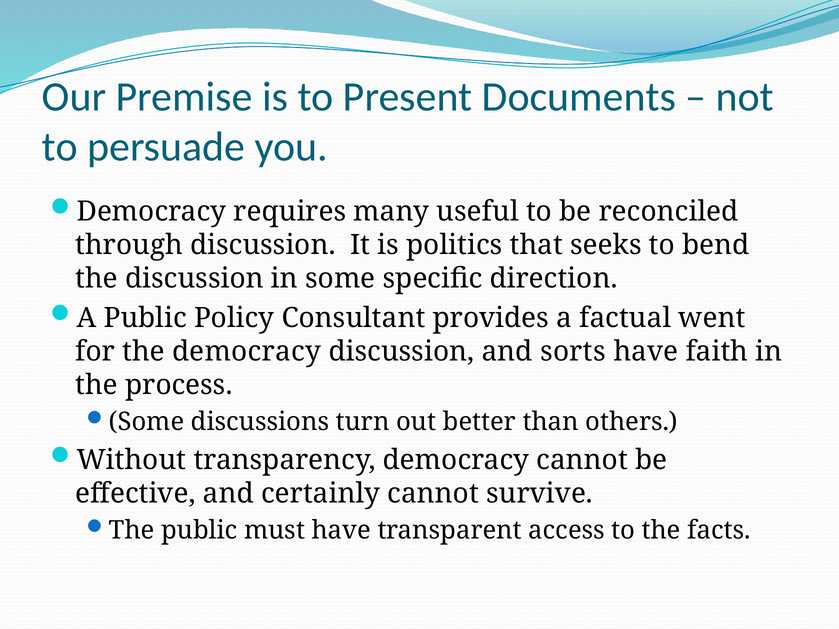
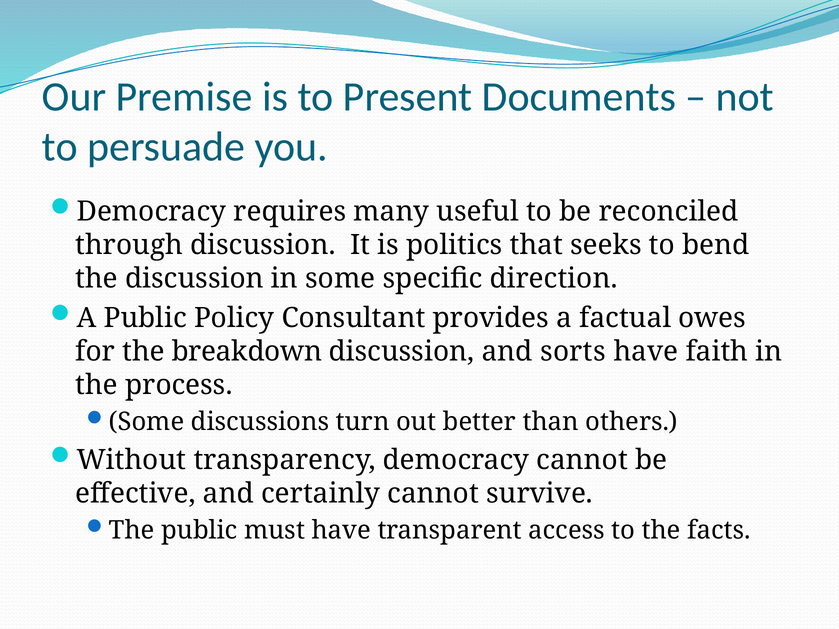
went: went -> owes (712, 318)
the democracy: democracy -> breakdown (247, 351)
